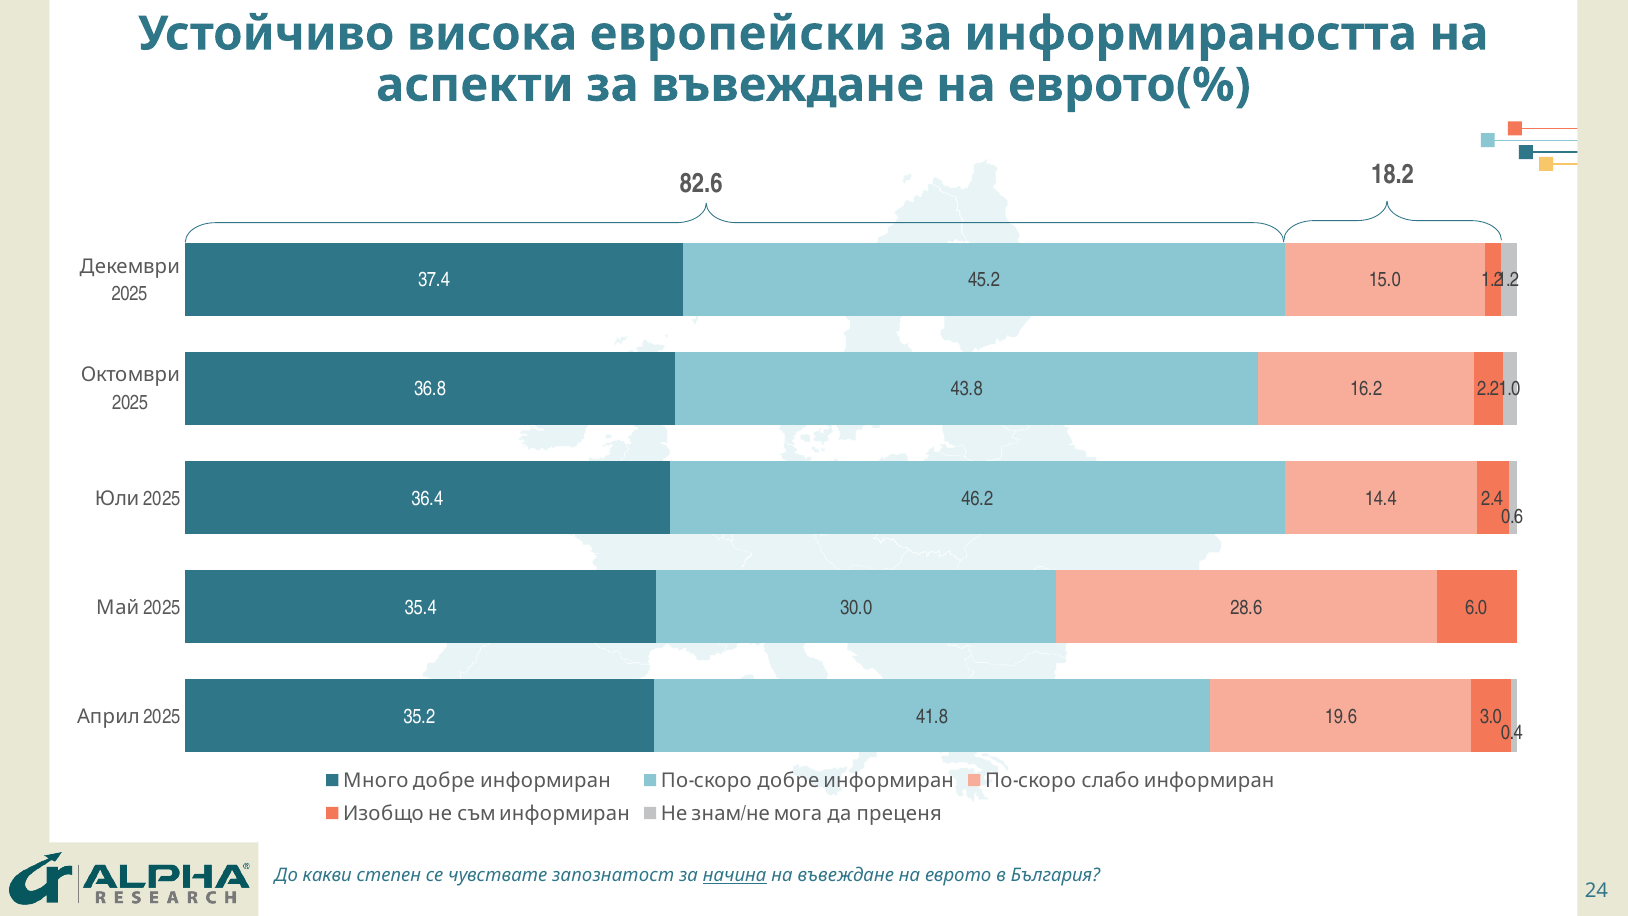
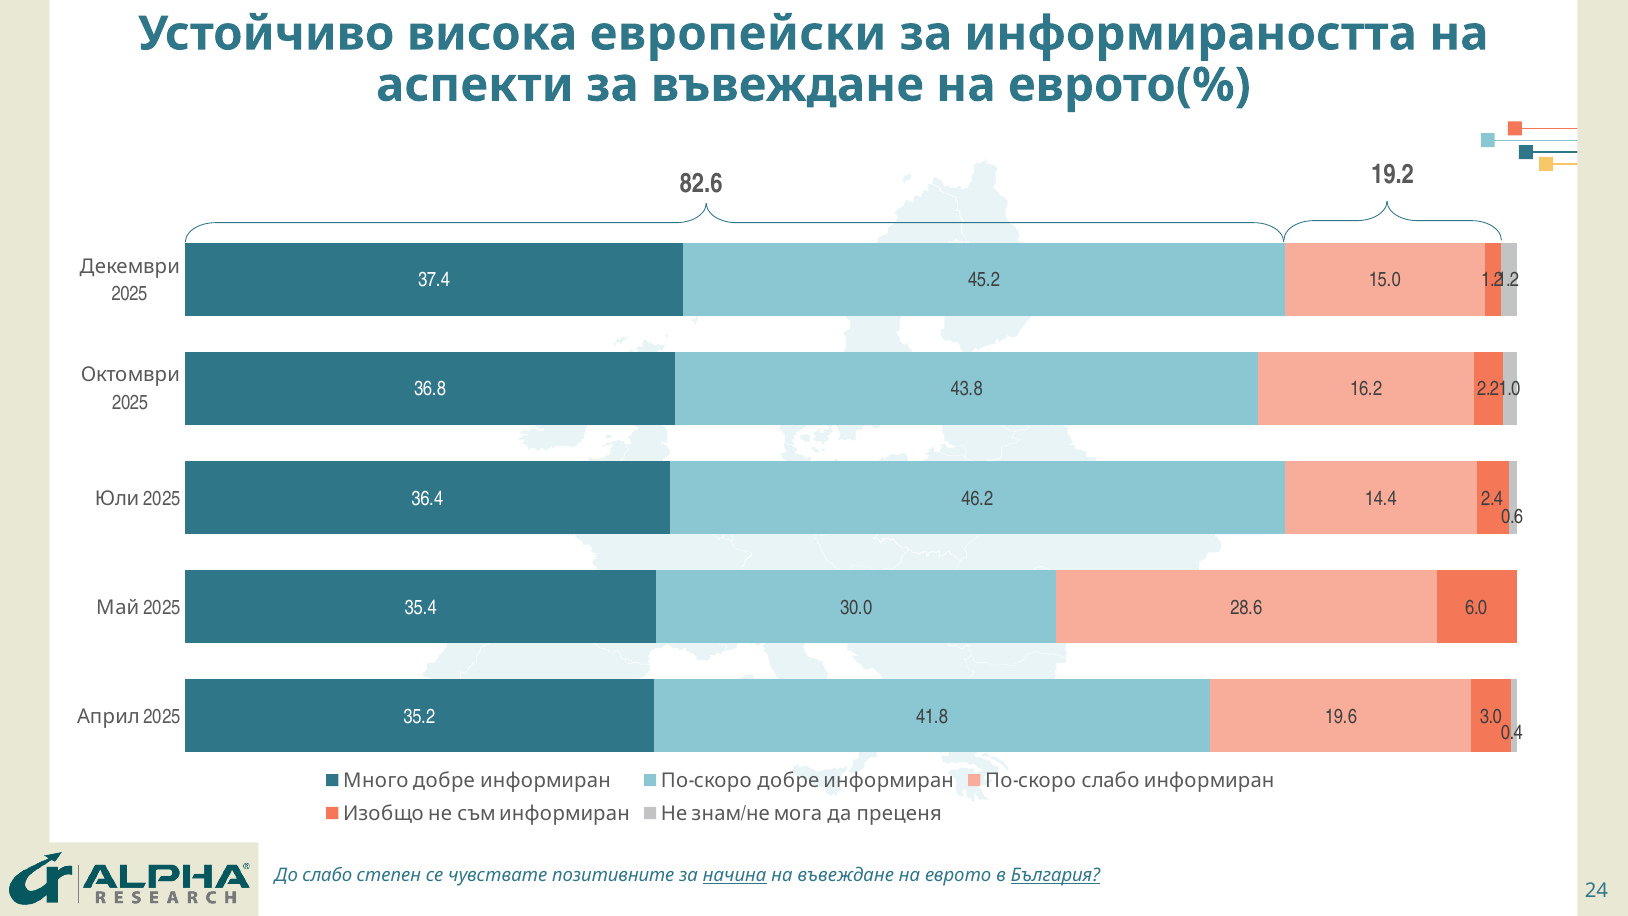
18.2: 18.2 -> 19.2 (1393, 175)
какви: какви -> слабо (327, 875)
запознатост: запознатост -> позитивните (613, 875)
България underline: none -> present (1055, 875)
